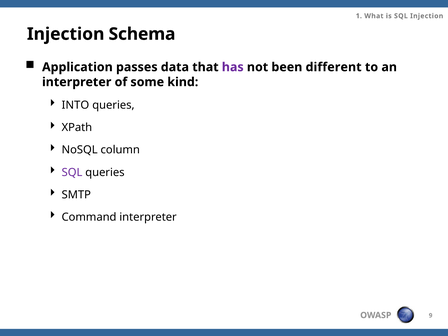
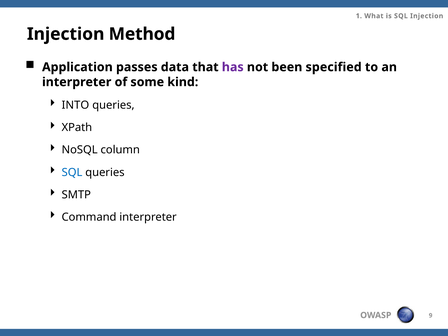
Schema: Schema -> Method (142, 34)
different: different -> specified (334, 67)
SQL colour: purple -> blue (72, 172)
